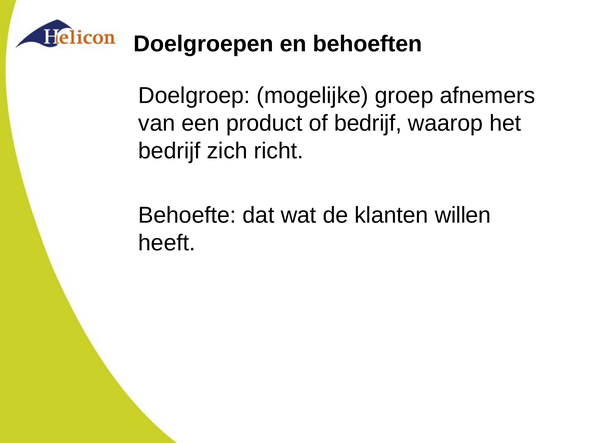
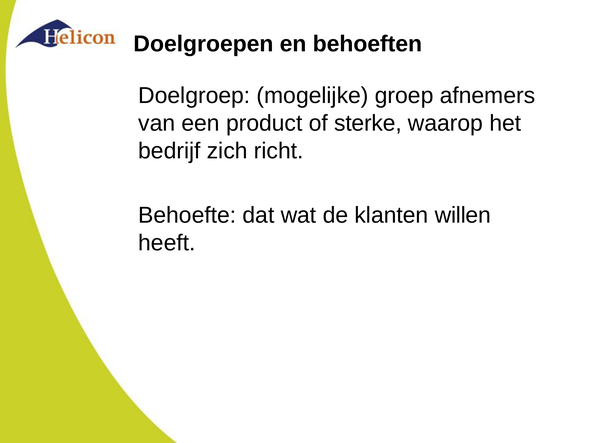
of bedrijf: bedrijf -> sterke (368, 123)
